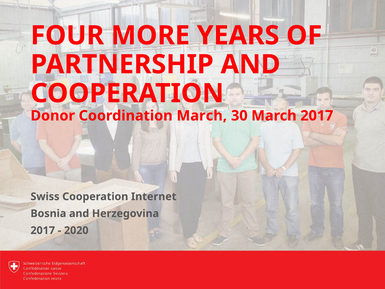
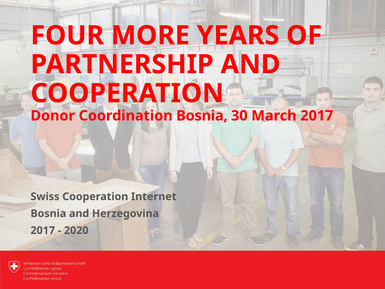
Coordination March: March -> Bosnia (202, 116)
